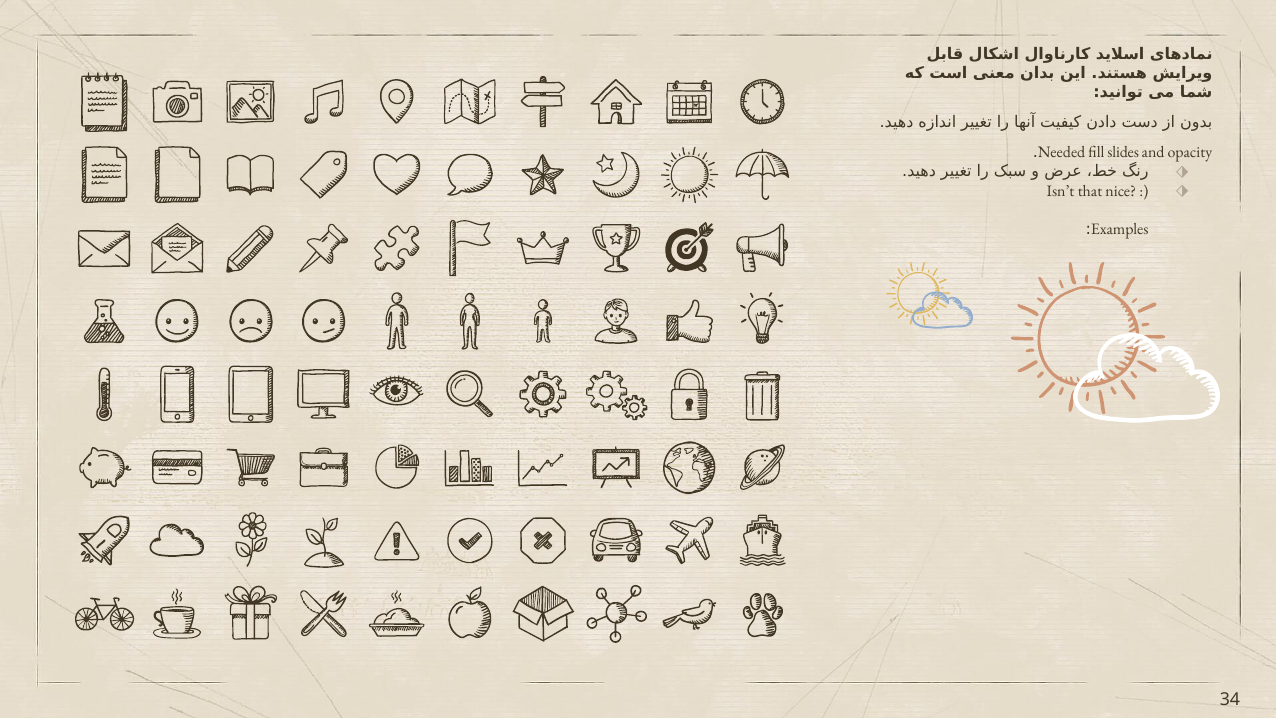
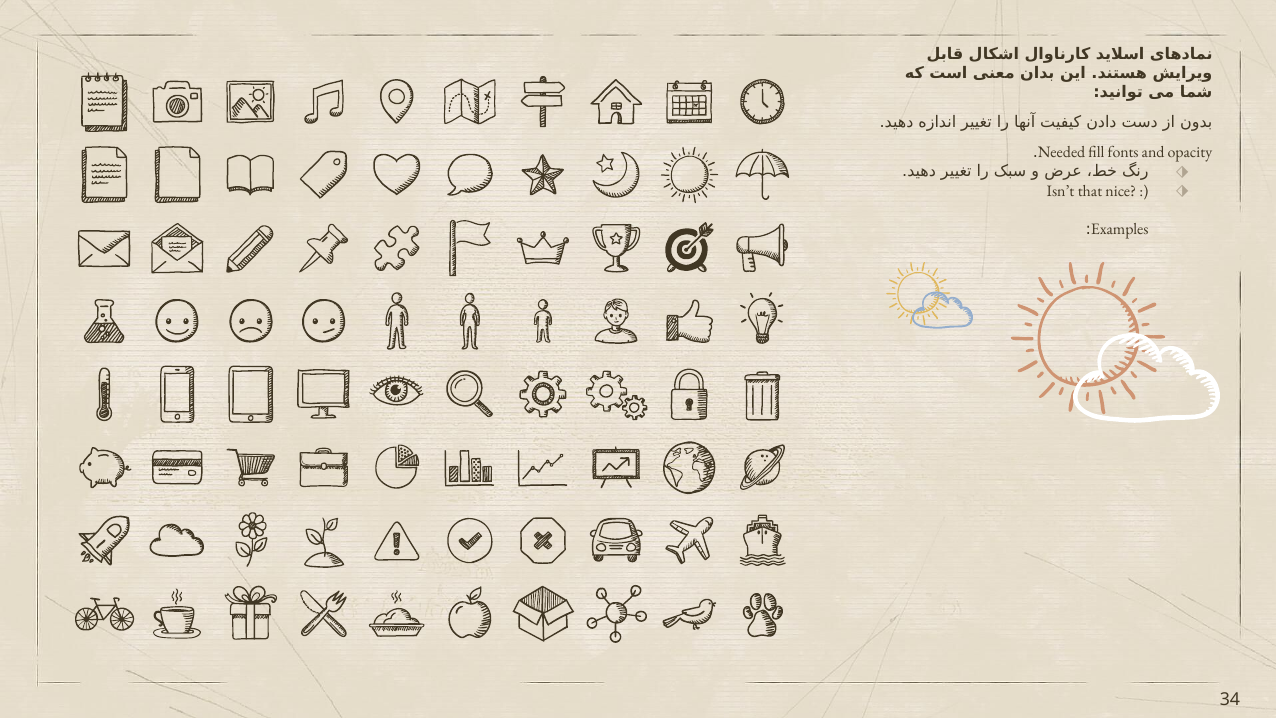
slides: slides -> fonts (1123, 152)
